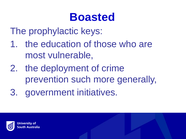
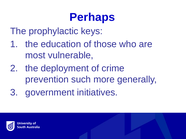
Boasted: Boasted -> Perhaps (92, 17)
